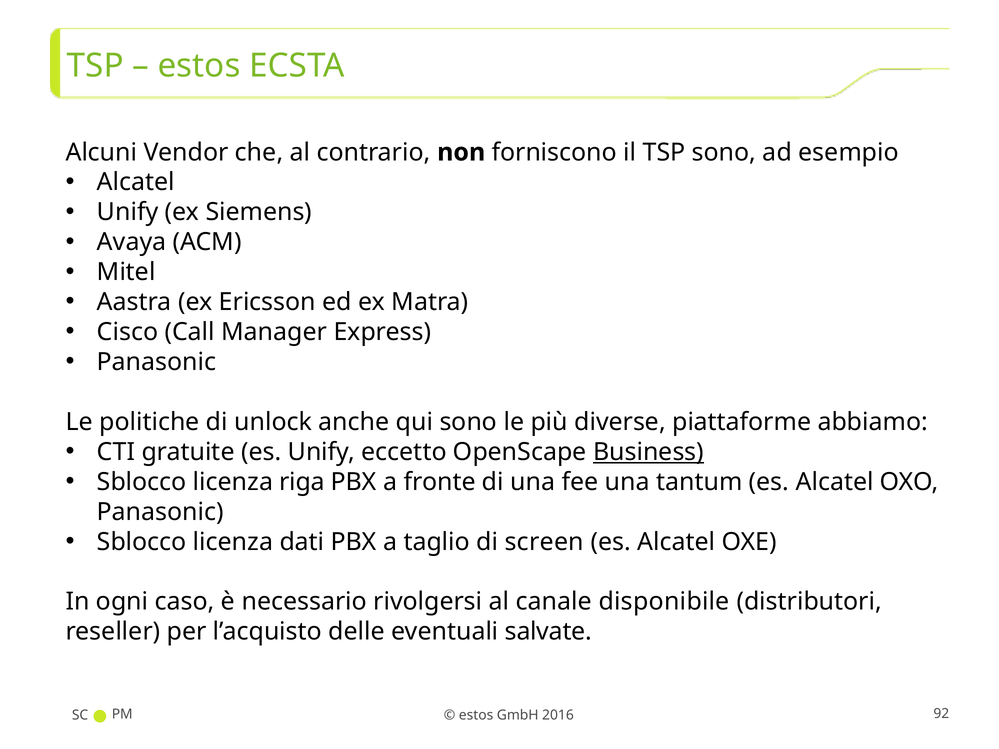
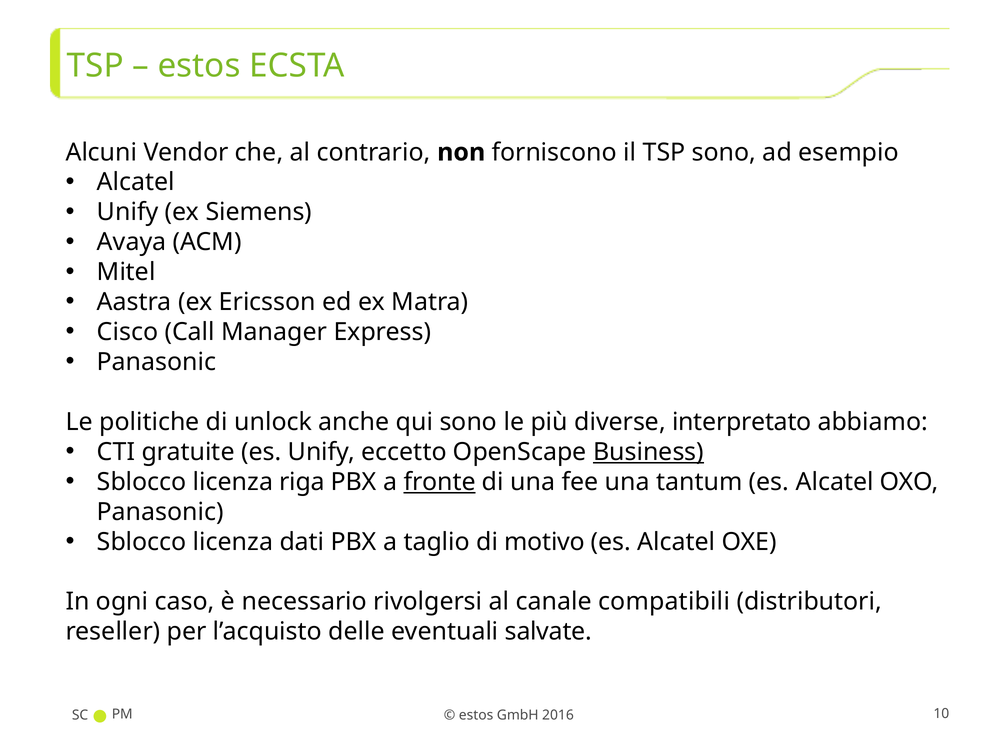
piattaforme: piattaforme -> interpretato (742, 422)
fronte underline: none -> present (440, 482)
screen: screen -> motivo (545, 542)
disponibile: disponibile -> compatibili (664, 602)
92: 92 -> 10 (941, 714)
